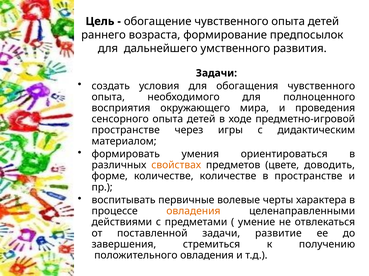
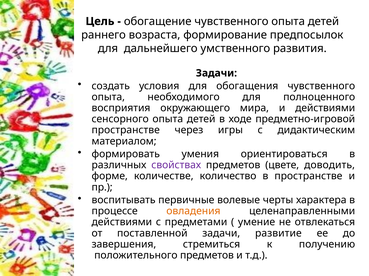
и проведения: проведения -> действиями (325, 108)
свойствах colour: orange -> purple (176, 166)
количестве количестве: количестве -> количество (228, 177)
положительного овладения: овладения -> предметов (207, 256)
